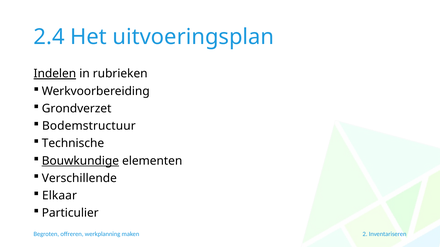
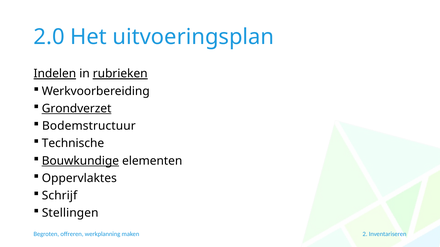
2.4: 2.4 -> 2.0 (49, 37)
rubrieken underline: none -> present (120, 74)
Grondverzet underline: none -> present (77, 109)
Verschillende: Verschillende -> Oppervlaktes (79, 179)
Elkaar: Elkaar -> Schrijf (59, 196)
Particulier: Particulier -> Stellingen (70, 213)
